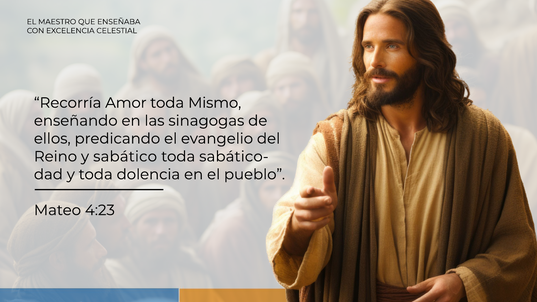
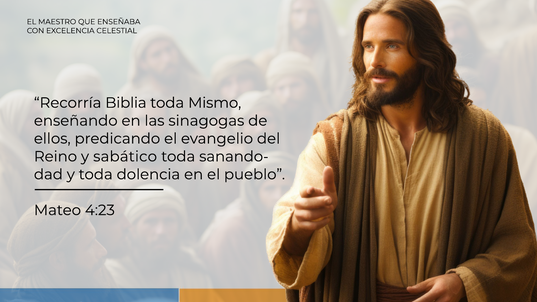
Amor: Amor -> Biblia (126, 103)
sabático-: sabático- -> sanando- (234, 157)
